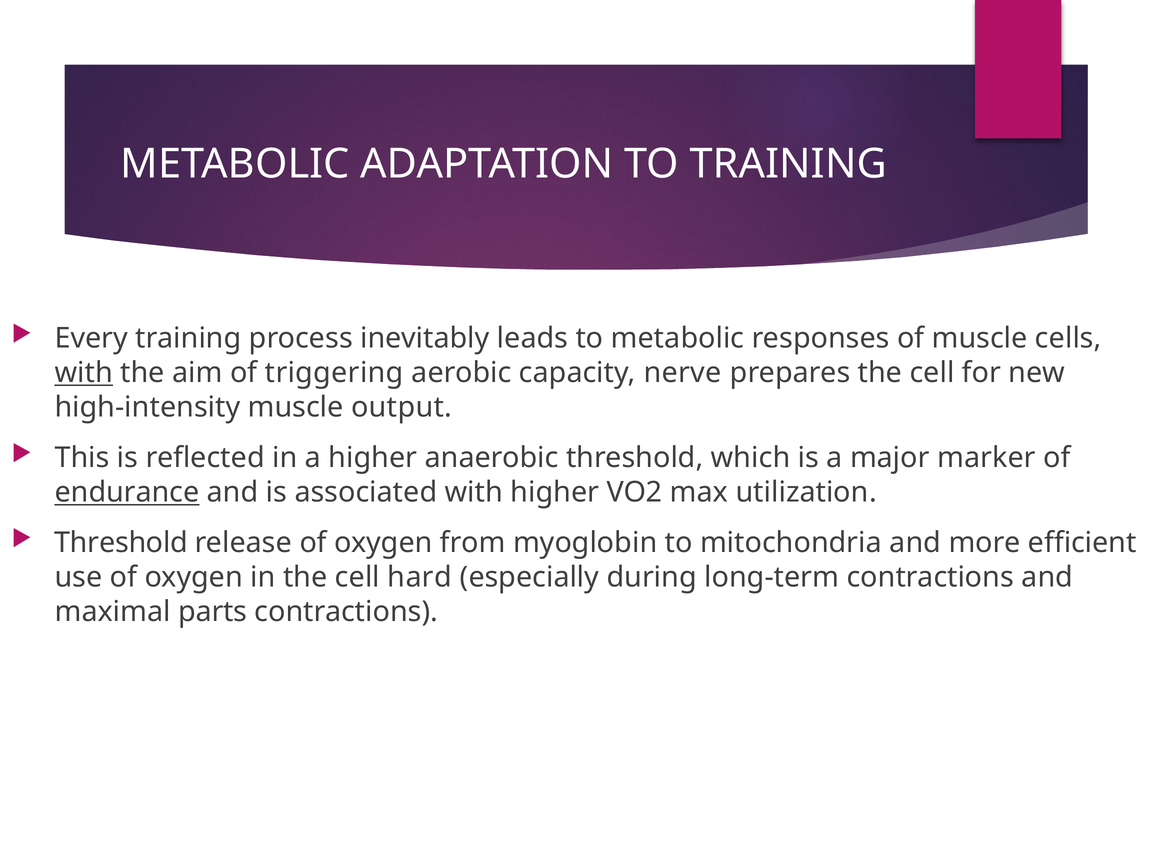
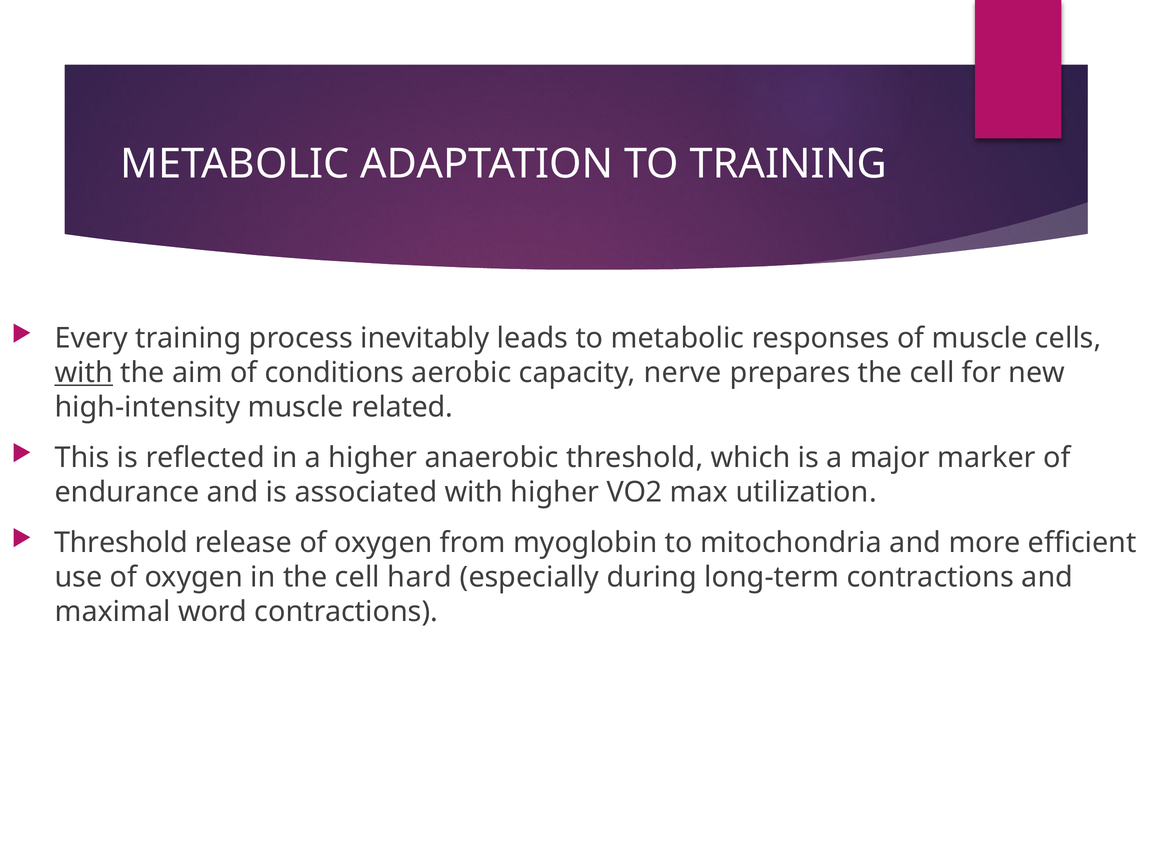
triggering: triggering -> conditions (334, 373)
output: output -> related (402, 407)
endurance underline: present -> none (127, 492)
parts: parts -> word (213, 612)
